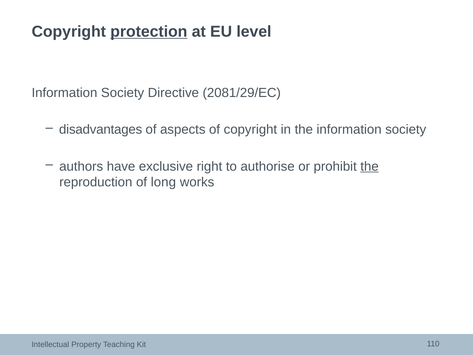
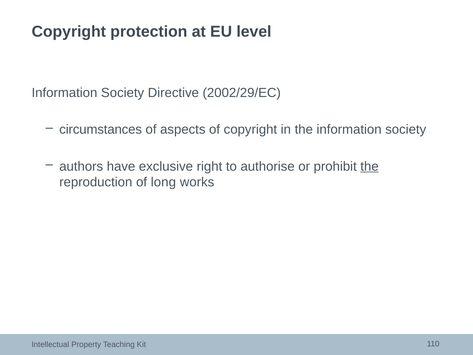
protection underline: present -> none (149, 31)
2081/29/EC: 2081/29/EC -> 2002/29/EC (242, 93)
disadvantages: disadvantages -> circumstances (101, 129)
